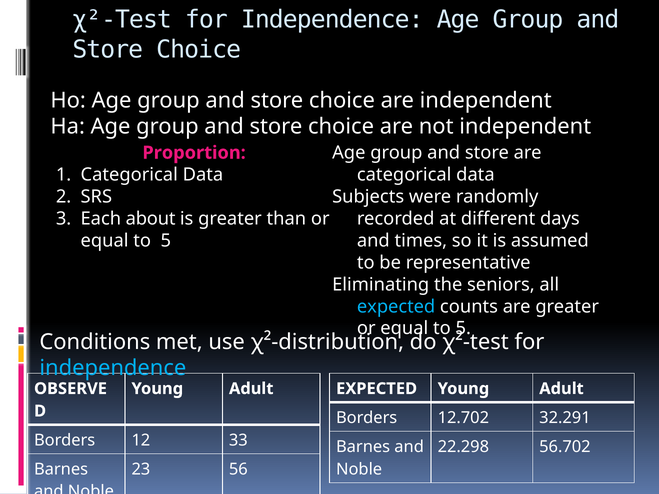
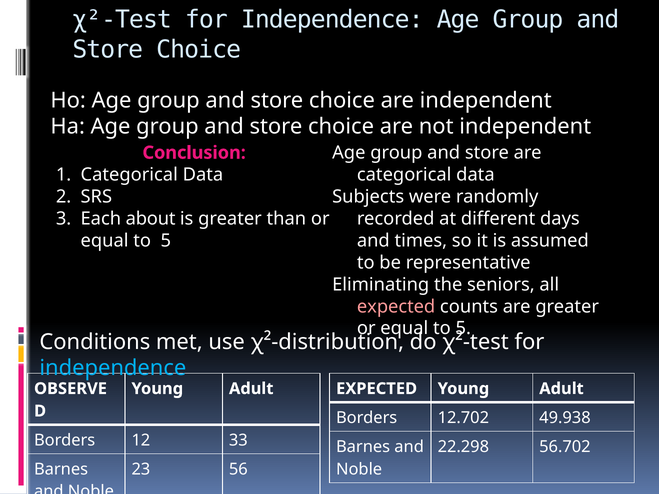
Proportion: Proportion -> Conclusion (194, 153)
expected colour: light blue -> pink (396, 307)
32.291: 32.291 -> 49.938 (565, 418)
